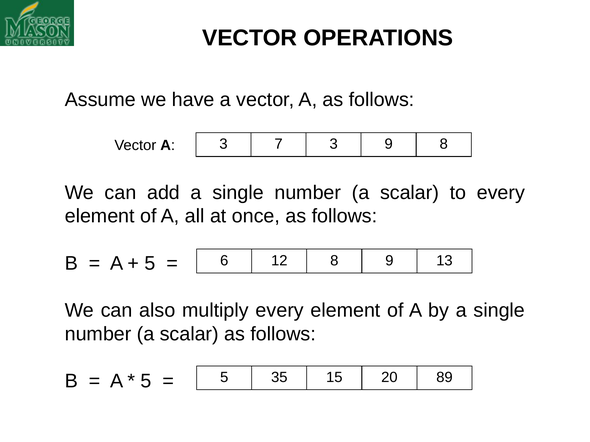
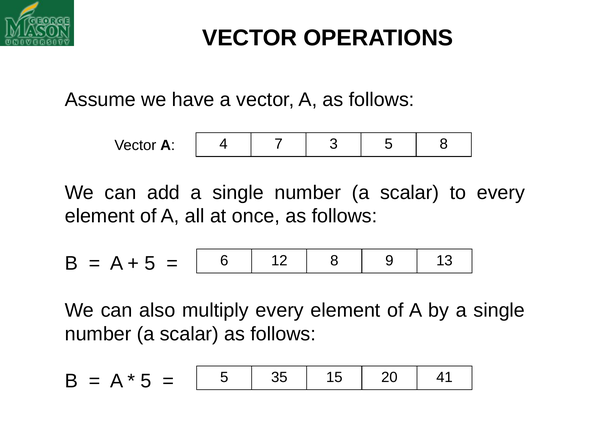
A 3: 3 -> 4 (224, 144)
3 9: 9 -> 5 (389, 144)
89: 89 -> 41 (444, 378)
